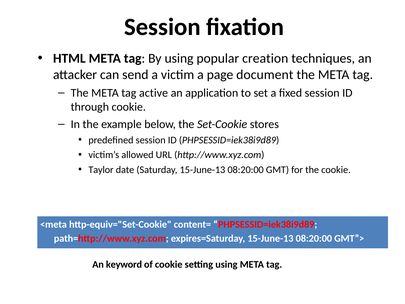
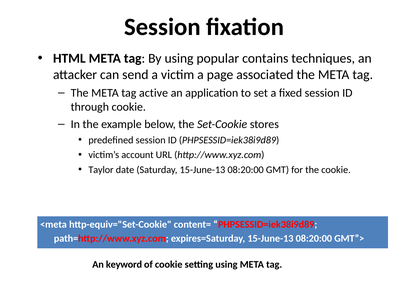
creation: creation -> contains (265, 58)
document: document -> associated (265, 75)
allowed: allowed -> account (137, 155)
